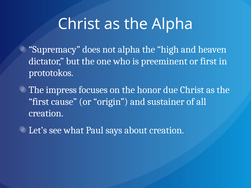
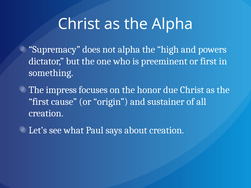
heaven: heaven -> powers (212, 50)
prototokos: prototokos -> something (51, 73)
